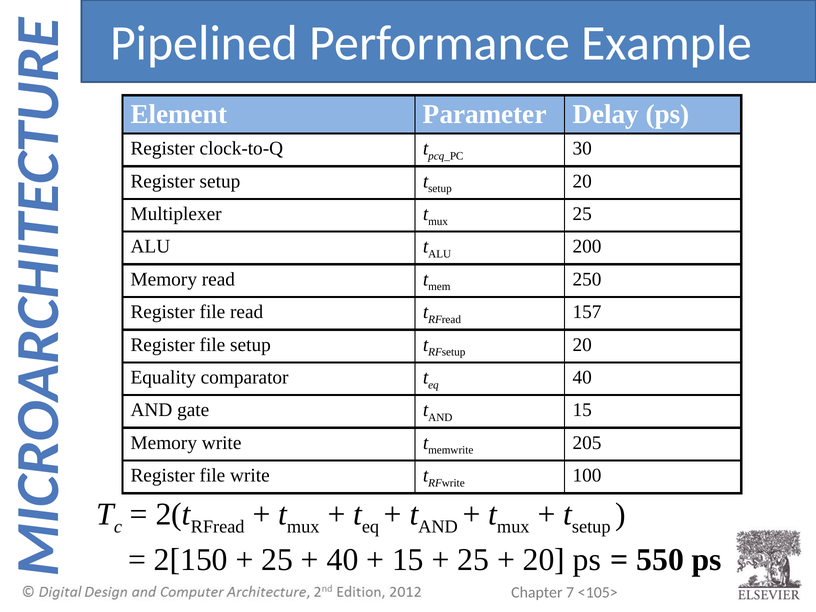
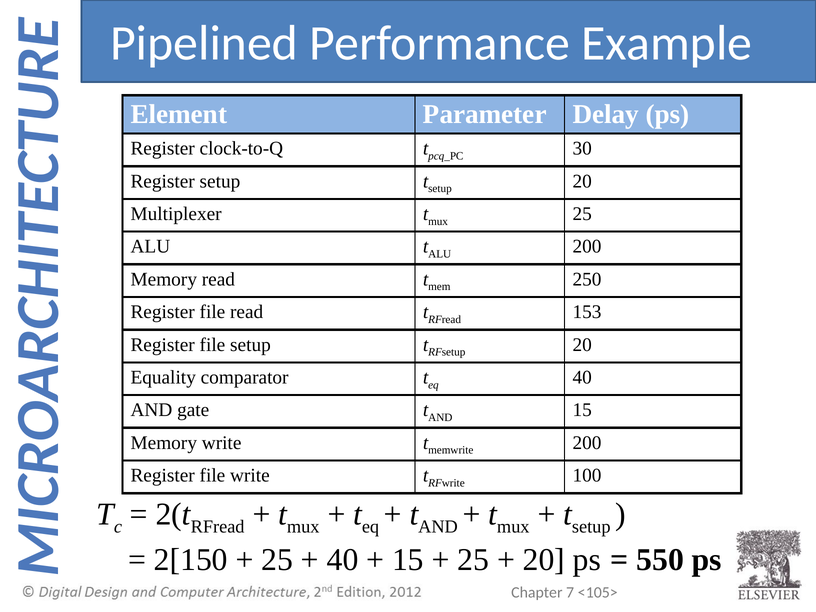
157: 157 -> 153 (587, 312)
205: 205 -> 200 (587, 443)
